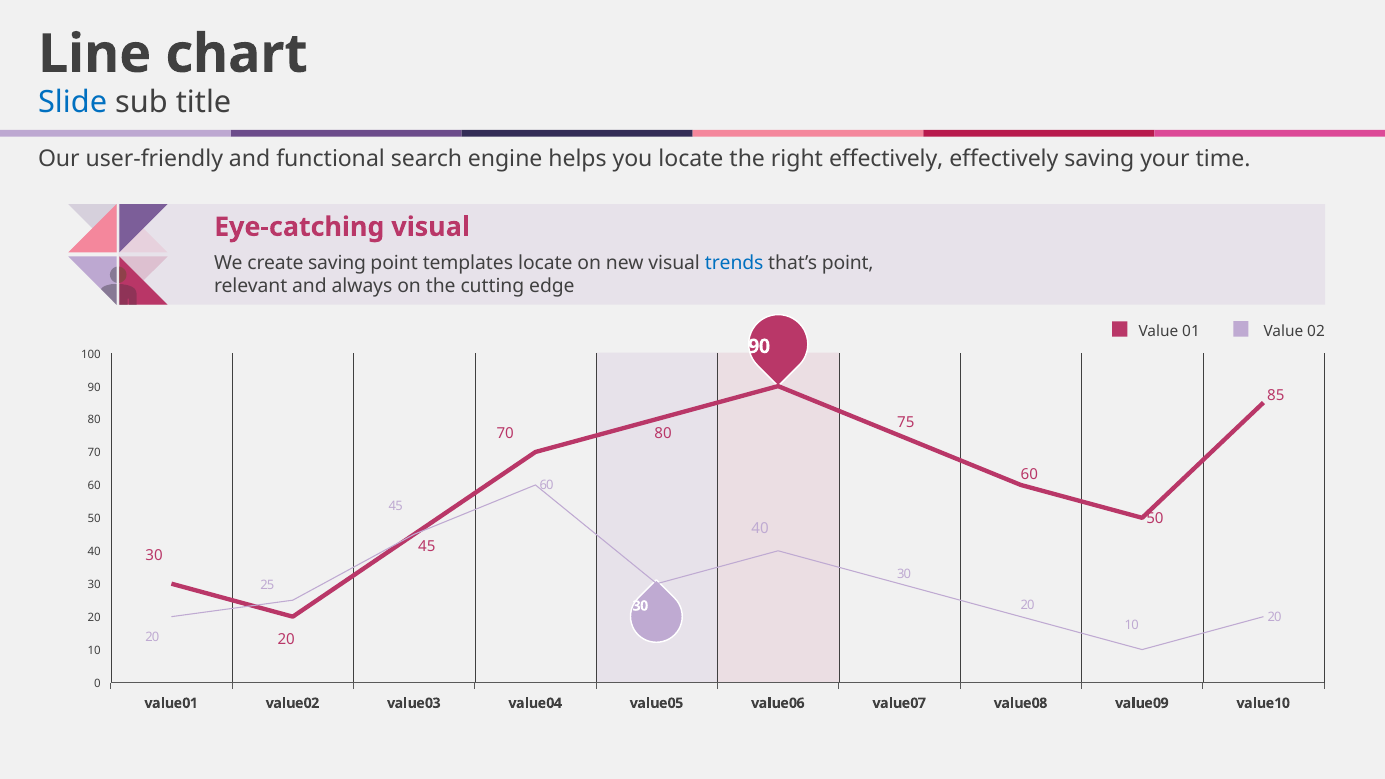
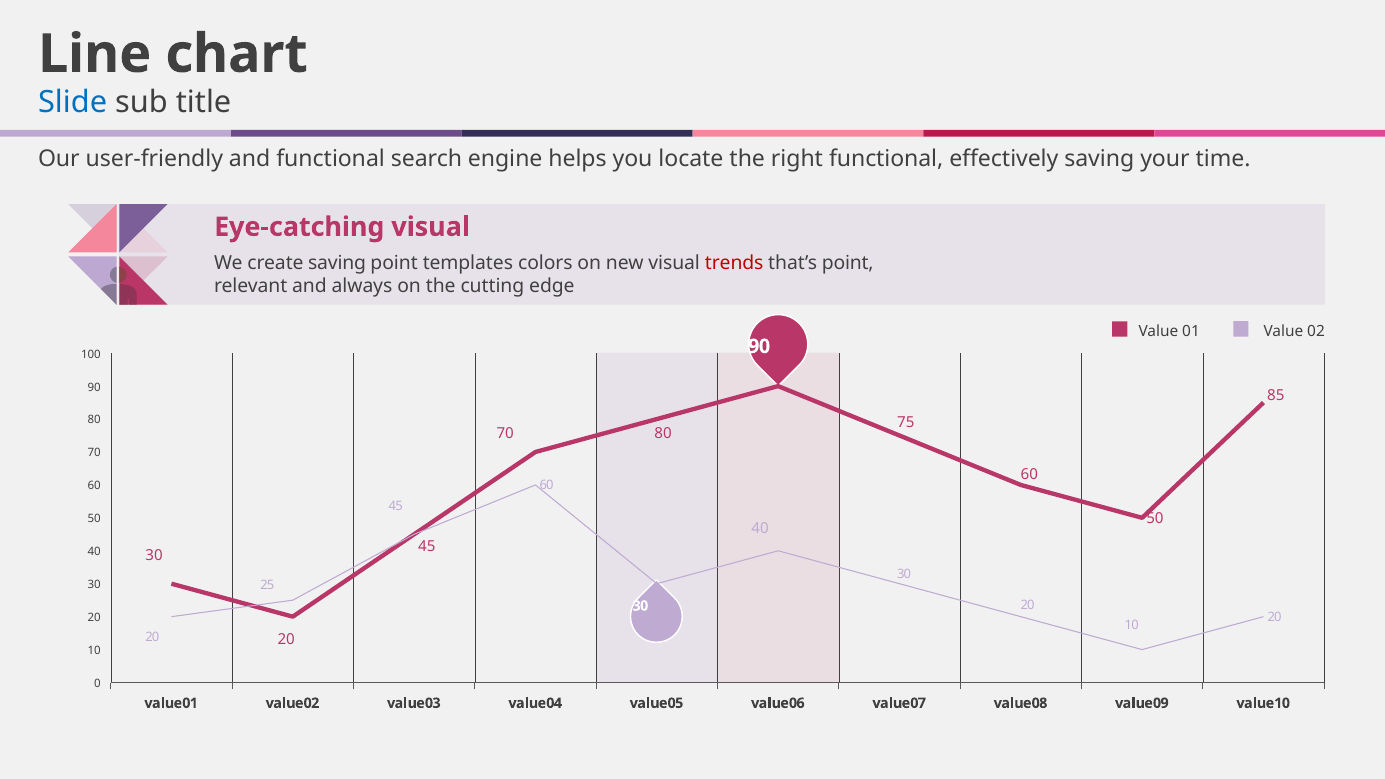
right effectively: effectively -> functional (886, 159)
templates locate: locate -> colors (545, 263)
trends colour: blue -> red (734, 263)
